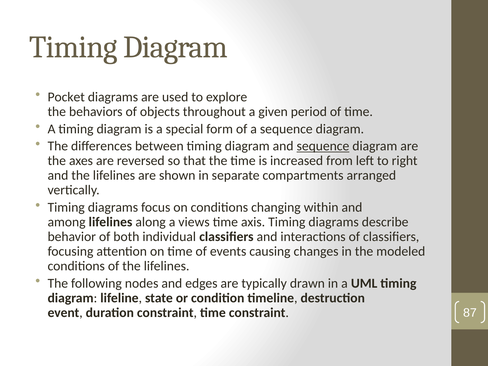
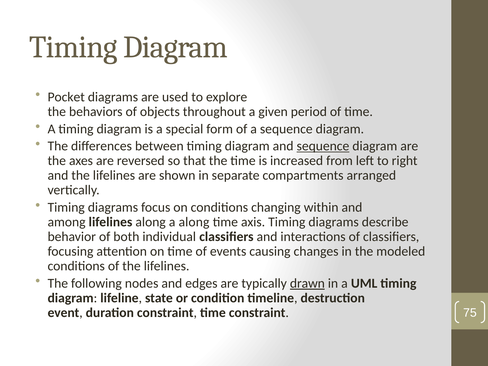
a views: views -> along (194, 222)
drawn underline: none -> present (307, 283)
87: 87 -> 75 (470, 313)
